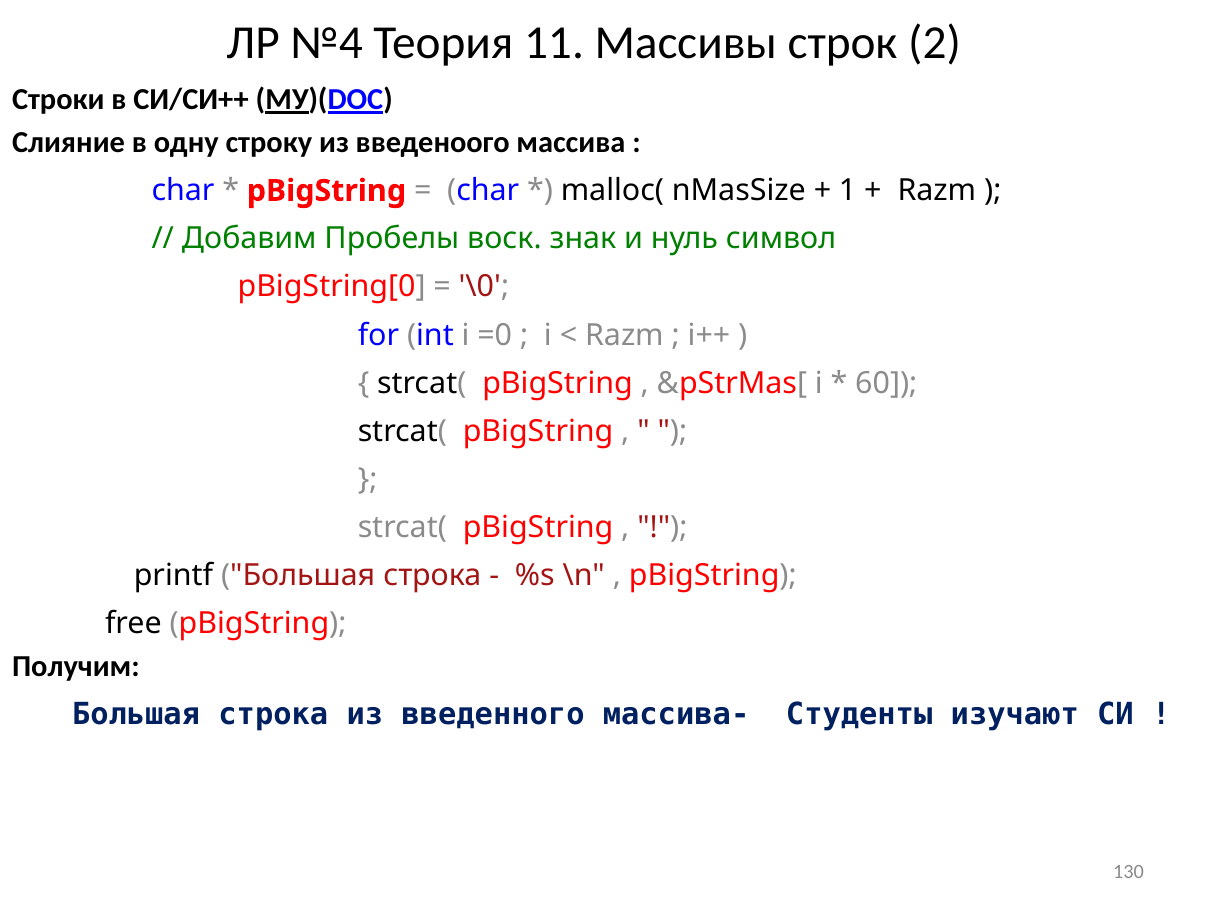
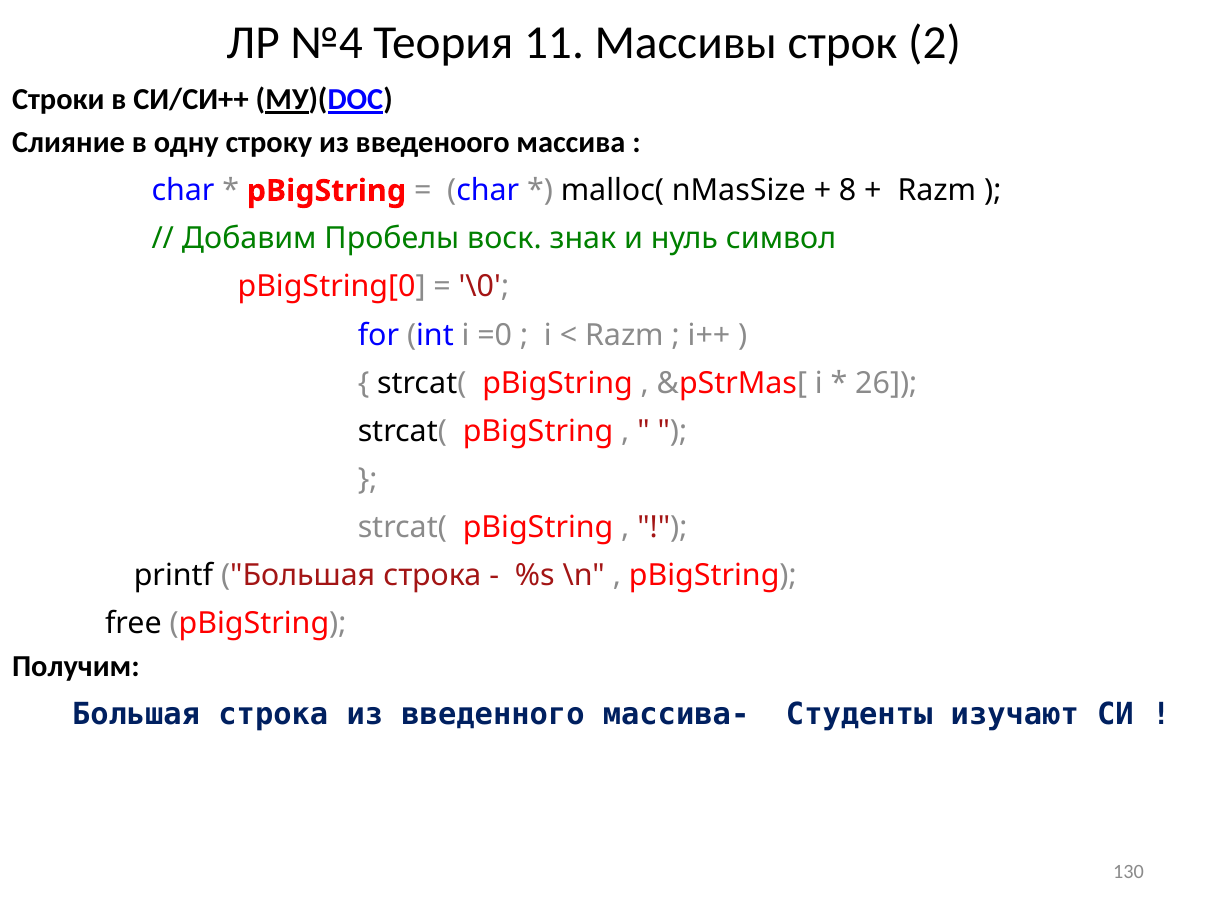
1: 1 -> 8 (848, 191)
60: 60 -> 26 (886, 383)
